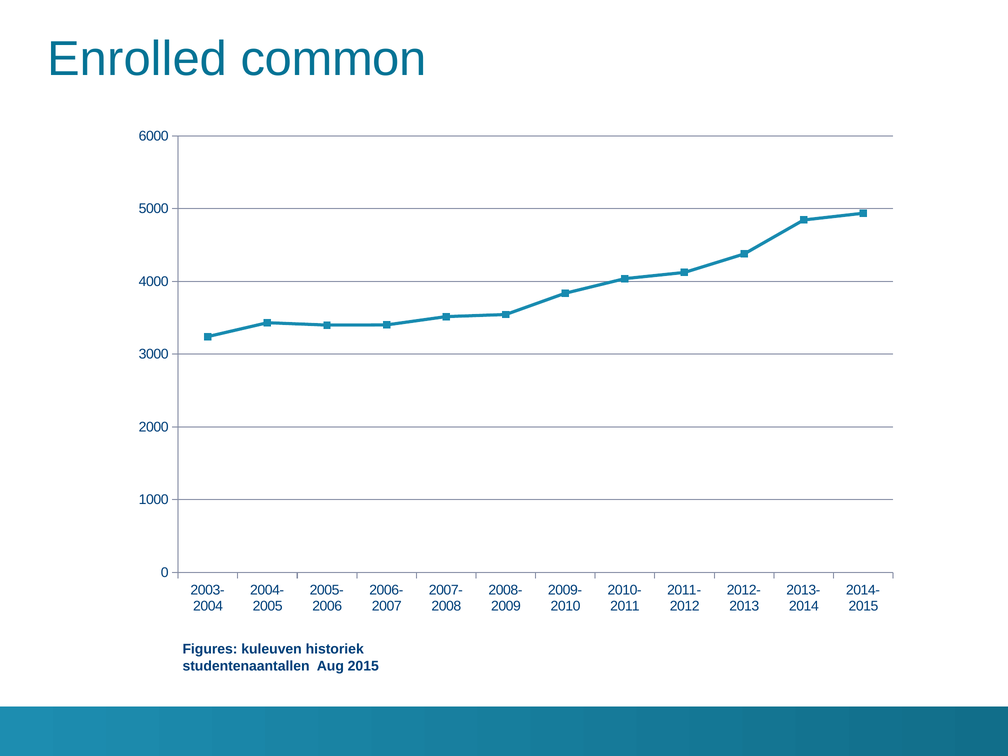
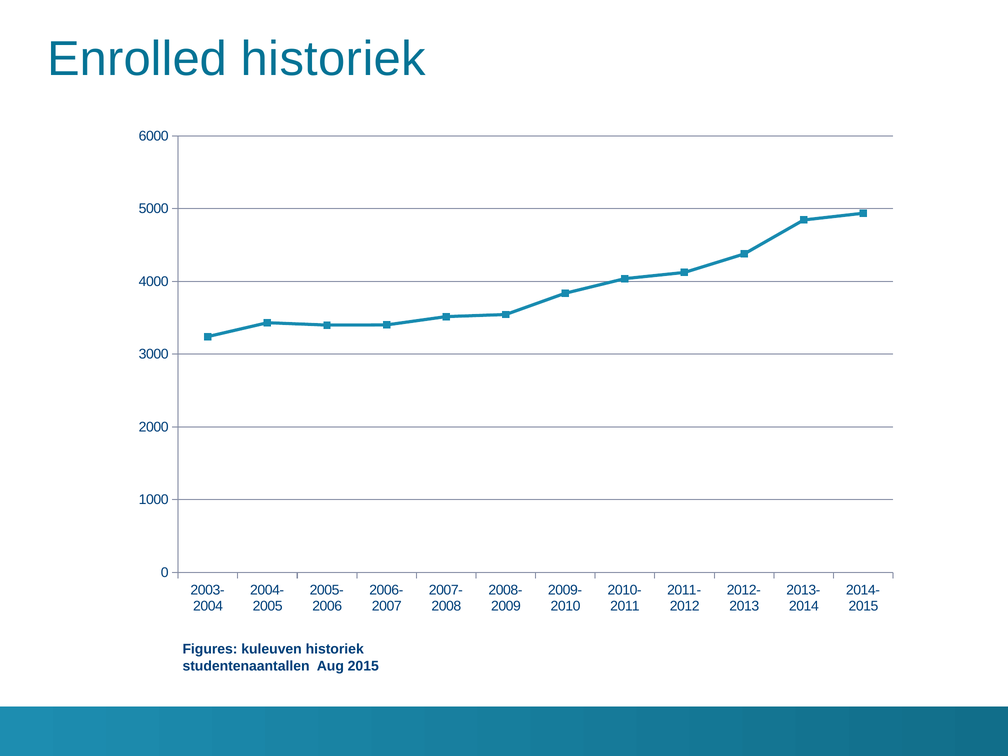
Enrolled common: common -> historiek (333, 59)
